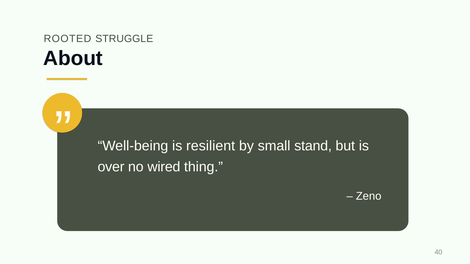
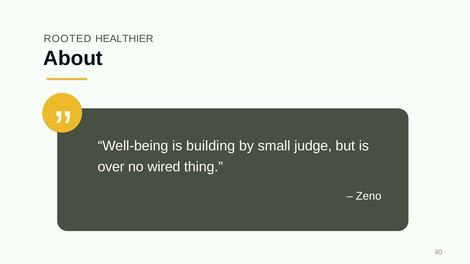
STRUGGLE: STRUGGLE -> HEALTHIER (124, 39)
resilient: resilient -> building (211, 146)
stand: stand -> judge (313, 146)
